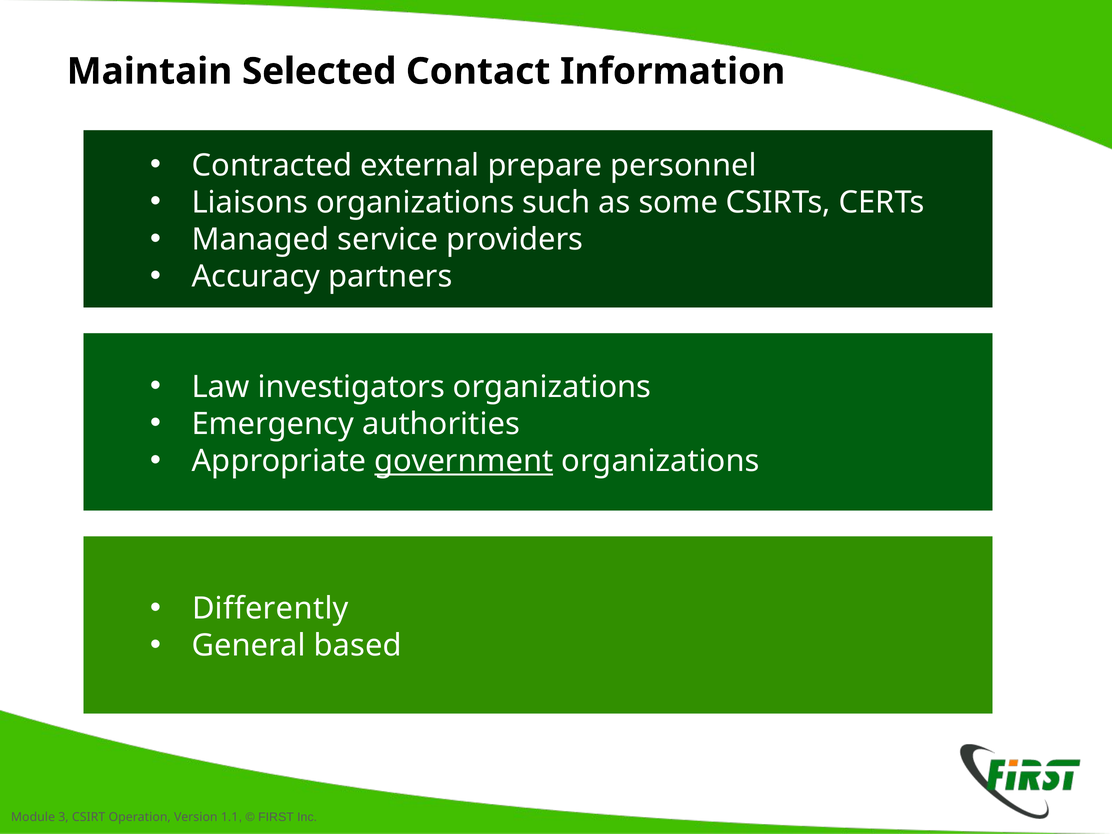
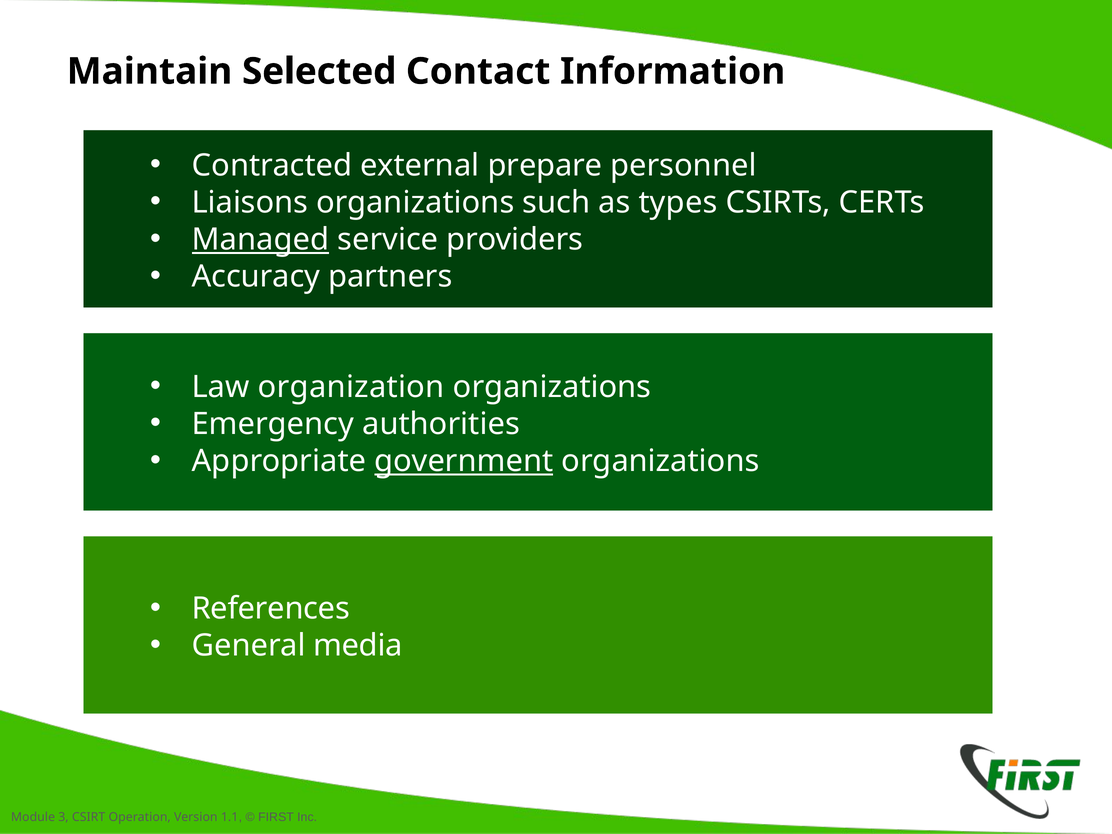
some: some -> types (678, 202)
Managed underline: none -> present (260, 240)
investigators: investigators -> organization (351, 387)
Differently: Differently -> References (271, 609)
based: based -> media (358, 646)
